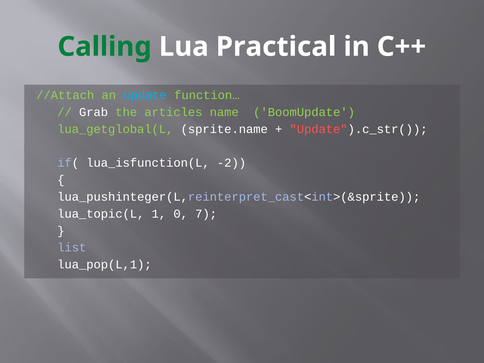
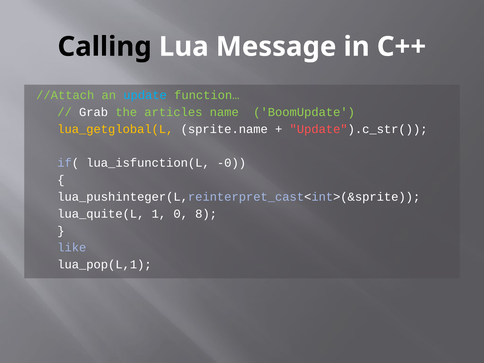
Calling colour: green -> black (105, 47)
Practical: Practical -> Message (276, 47)
lua_getglobal(L colour: light green -> yellow (115, 129)
-2: -2 -> -0 (232, 163)
lua_topic(L: lua_topic(L -> lua_quite(L (101, 214)
7: 7 -> 8 (206, 214)
list: list -> like (72, 248)
